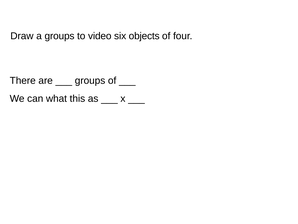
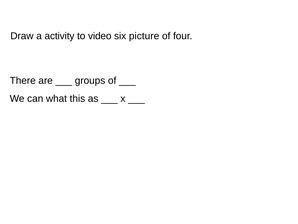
a groups: groups -> activity (59, 36)
objects: objects -> picture (144, 36)
